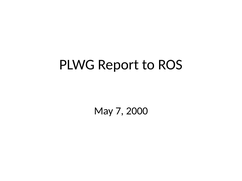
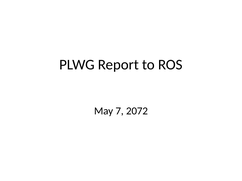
2000: 2000 -> 2072 (137, 111)
